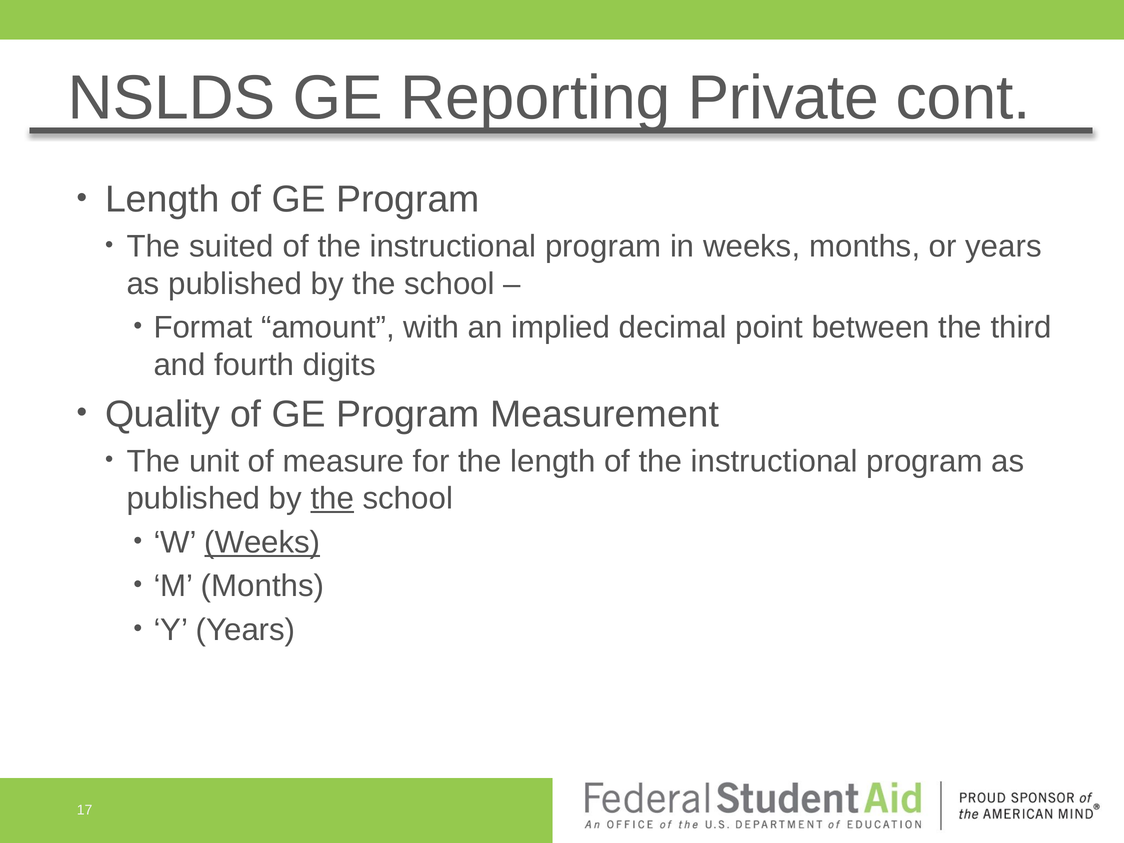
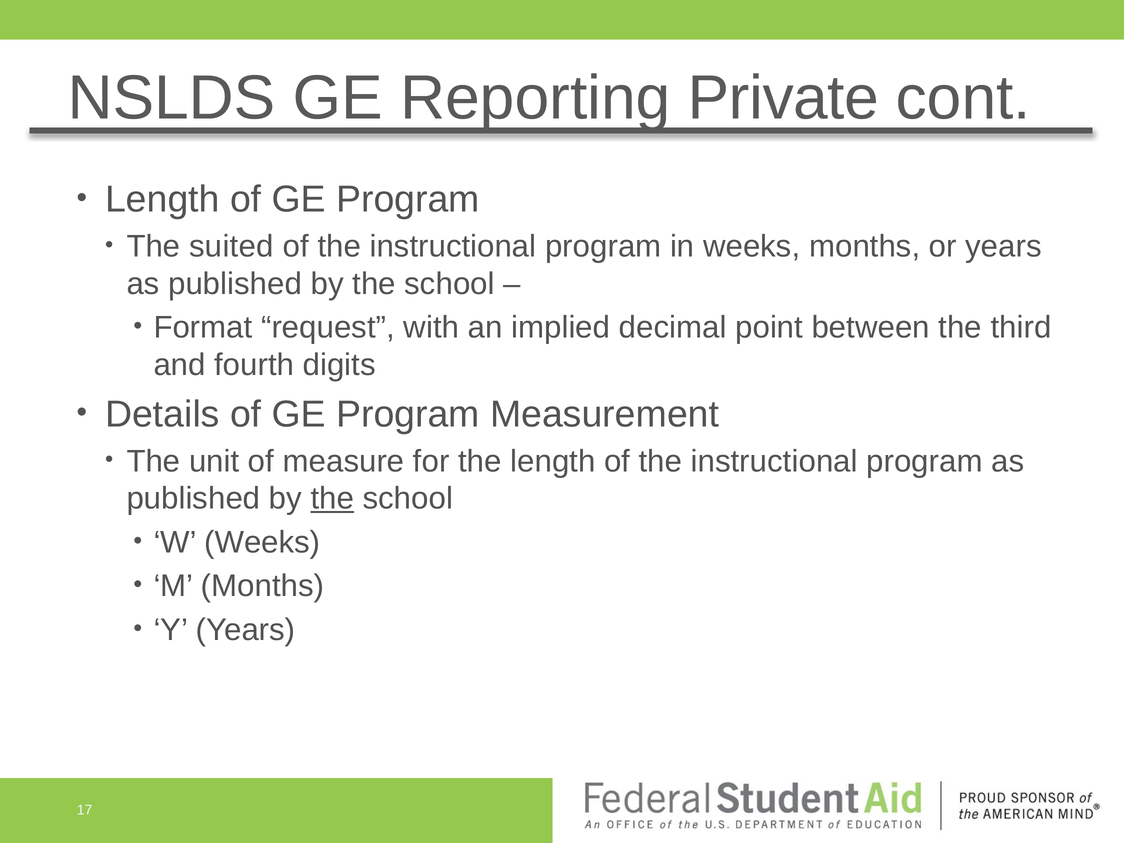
amount: amount -> request (328, 328)
Quality: Quality -> Details (162, 414)
Weeks underline: present -> none (262, 542)
